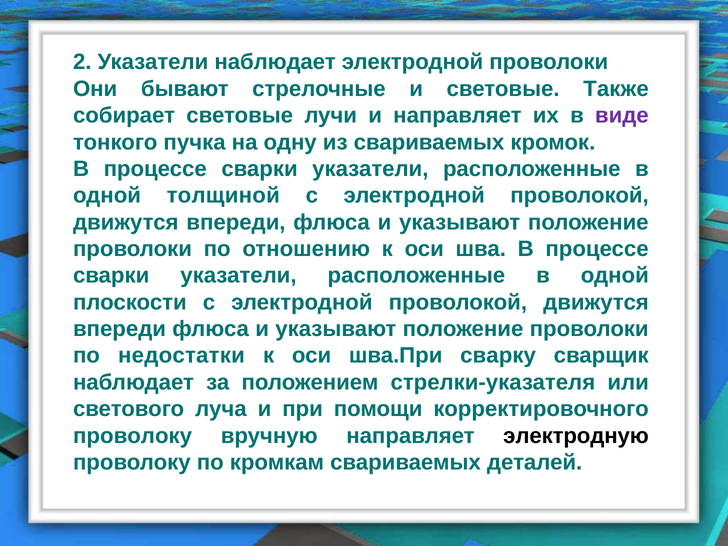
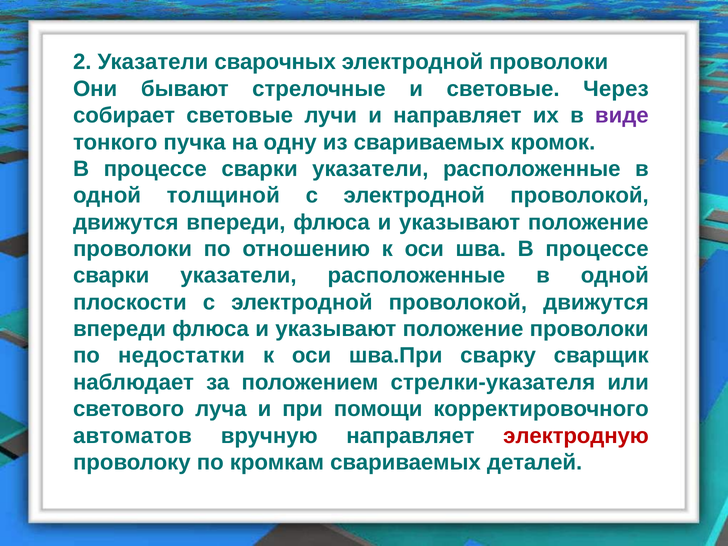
Указатели наблюдает: наблюдает -> сварочных (275, 62)
Также: Также -> Через (616, 89)
проволоку: проволоку -> автоматов (132, 436)
электродную colour: black -> red (576, 436)
